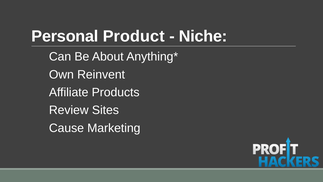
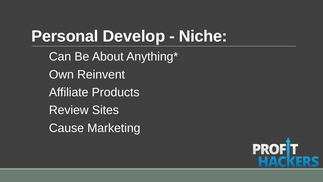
Product: Product -> Develop (134, 36)
